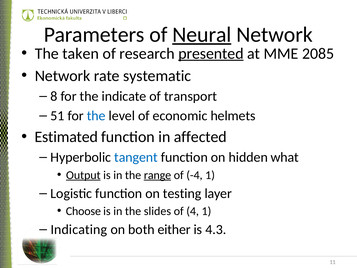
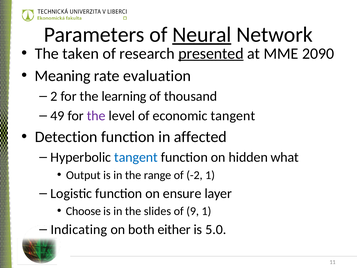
2085: 2085 -> 2090 (318, 53)
Network: Network -> Meaning (63, 76)
systematic: systematic -> evaluation (157, 76)
8: 8 -> 2 (54, 96)
indicate: indicate -> learning (124, 96)
transport: transport -> thousand (191, 96)
51: 51 -> 49 (57, 116)
the colour: blue -> purple (96, 116)
economic helmets: helmets -> tangent (233, 116)
Estimated: Estimated -> Detection (66, 137)
Output underline: present -> none (83, 175)
range underline: present -> none (157, 175)
-4: -4 -> -2 (194, 175)
testing: testing -> ensure (182, 193)
4: 4 -> 9 (193, 211)
4.3: 4.3 -> 5.0 (216, 229)
